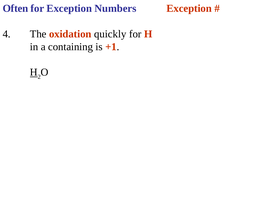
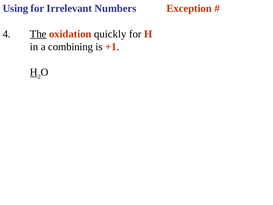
Often: Often -> Using (15, 8)
for Exception: Exception -> Irrelevant (69, 8)
The underline: none -> present (38, 34)
containing: containing -> combining (71, 47)
